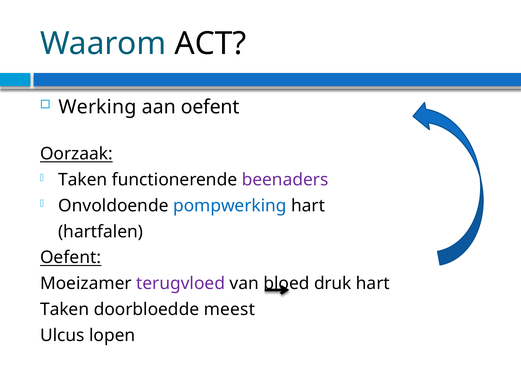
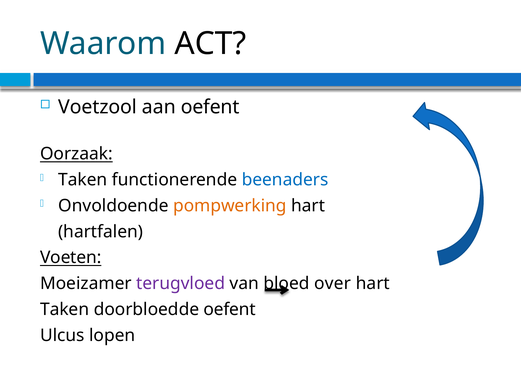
Werking: Werking -> Voetzool (98, 107)
beenaders colour: purple -> blue (285, 180)
pompwerking colour: blue -> orange (230, 206)
Oefent: Oefent -> Voeten (71, 257)
druk: druk -> over (333, 283)
doorbloedde meest: meest -> oefent (230, 309)
